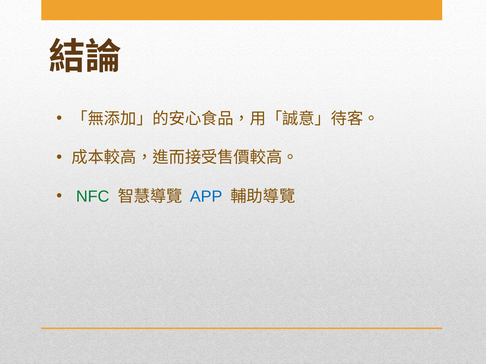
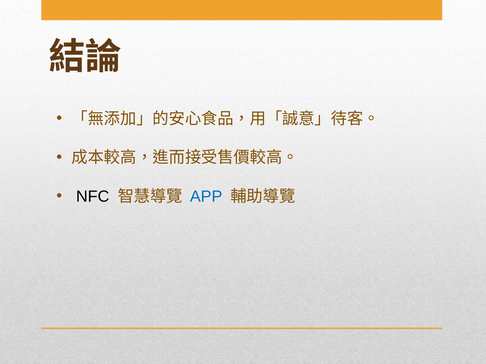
NFC colour: green -> black (93, 197)
